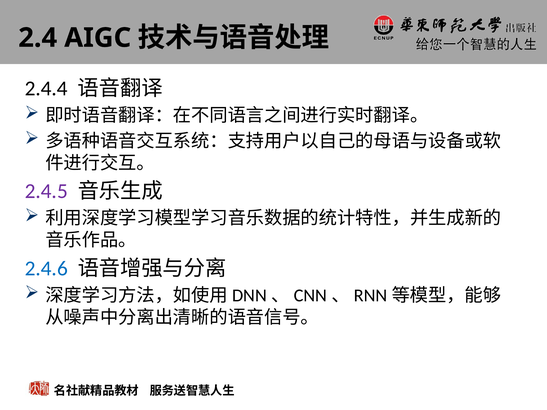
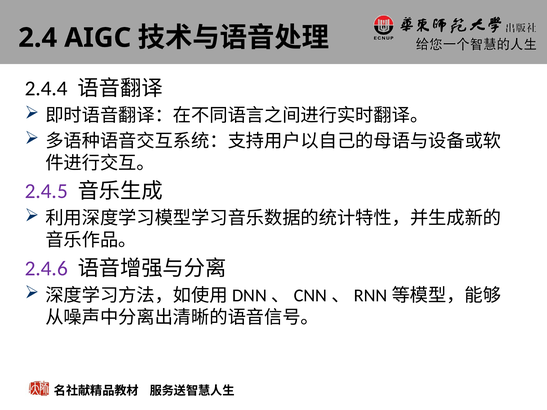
2.4.6 colour: blue -> purple (46, 269)
